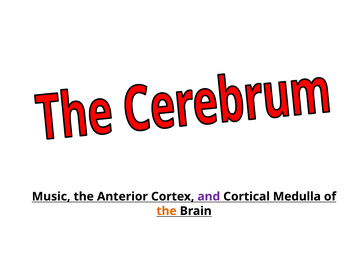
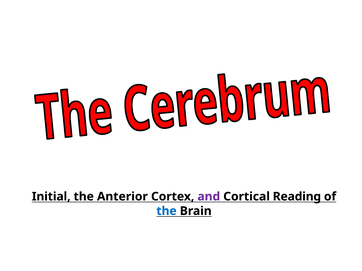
Music: Music -> Initial (51, 197)
Medulla: Medulla -> Reading (297, 197)
the colour: orange -> blue (167, 211)
